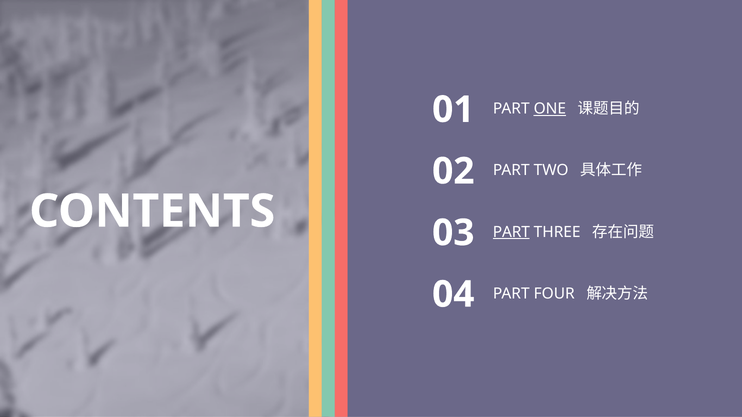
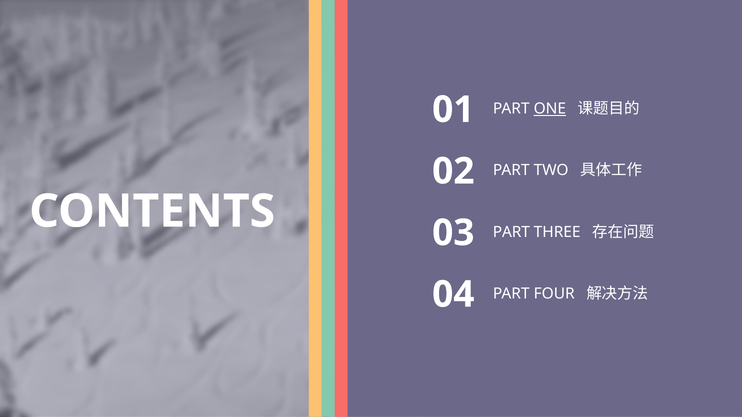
PART underline: present -> none (511, 232)
